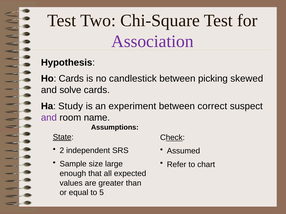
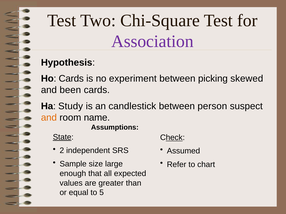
candlestick: candlestick -> experiment (133, 79)
solve: solve -> been (70, 90)
experiment: experiment -> candlestick (132, 106)
correct: correct -> person (212, 106)
and colour: purple -> orange (49, 118)
